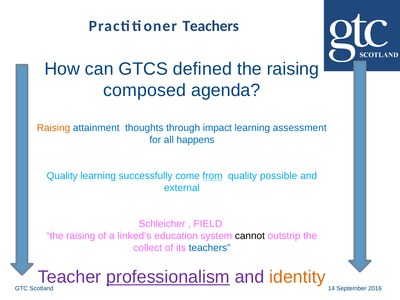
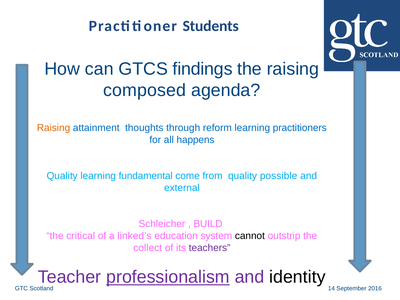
Practitioner Teachers: Teachers -> Students (211, 26)
defined: defined -> findings (203, 69)
impact: impact -> reform (217, 128)
assessment: assessment -> practitioners (300, 128)
successfully: successfully -> fundamental (146, 176)
from underline: present -> none (213, 176)
FIELD: FIELD -> BUILD (208, 224)
raising: raising -> critical (81, 236)
teachers colour: blue -> purple (210, 248)
identity colour: orange -> black (297, 277)
